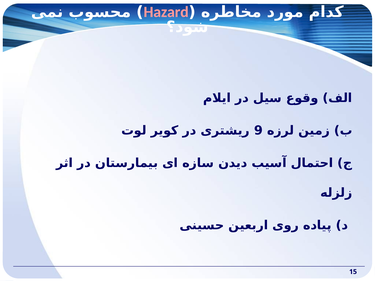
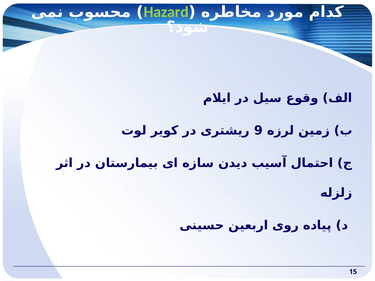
Hazard colour: pink -> light green (166, 12)
